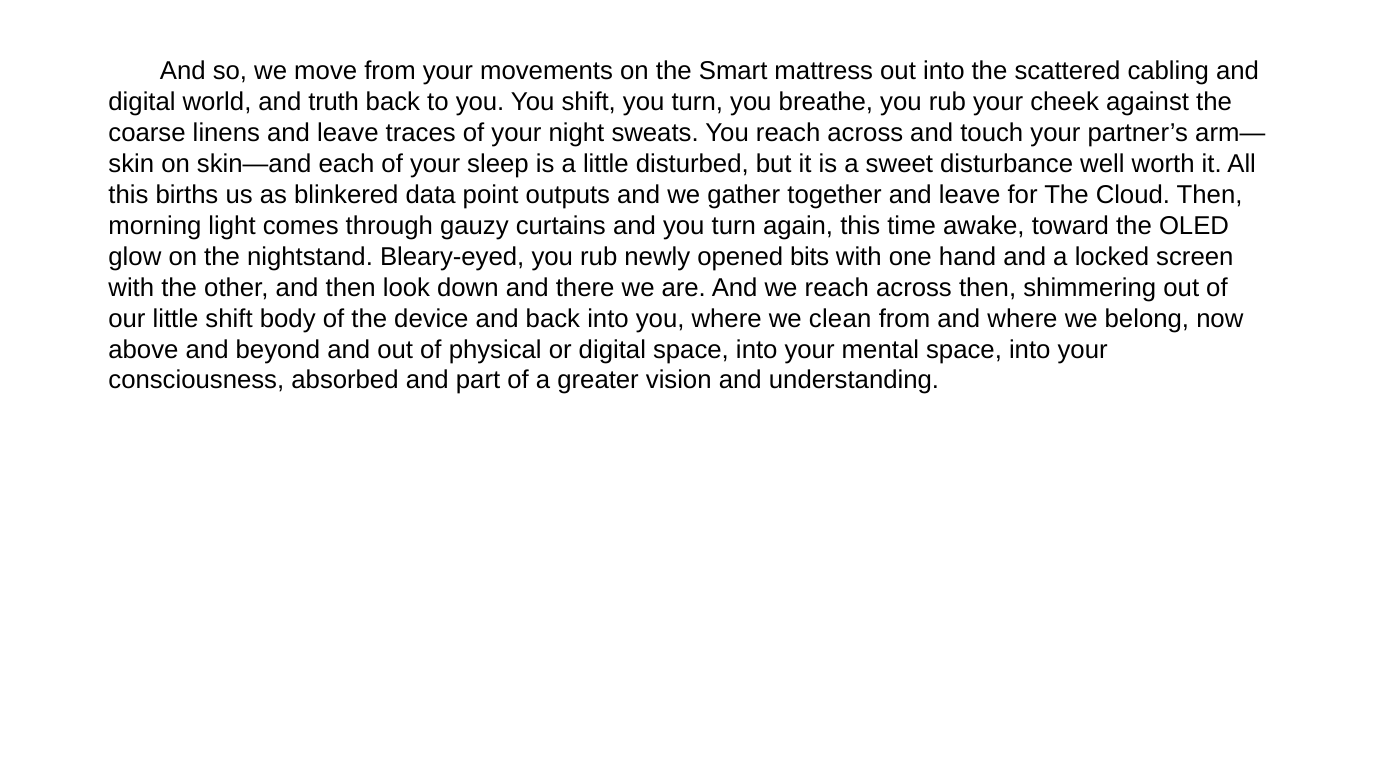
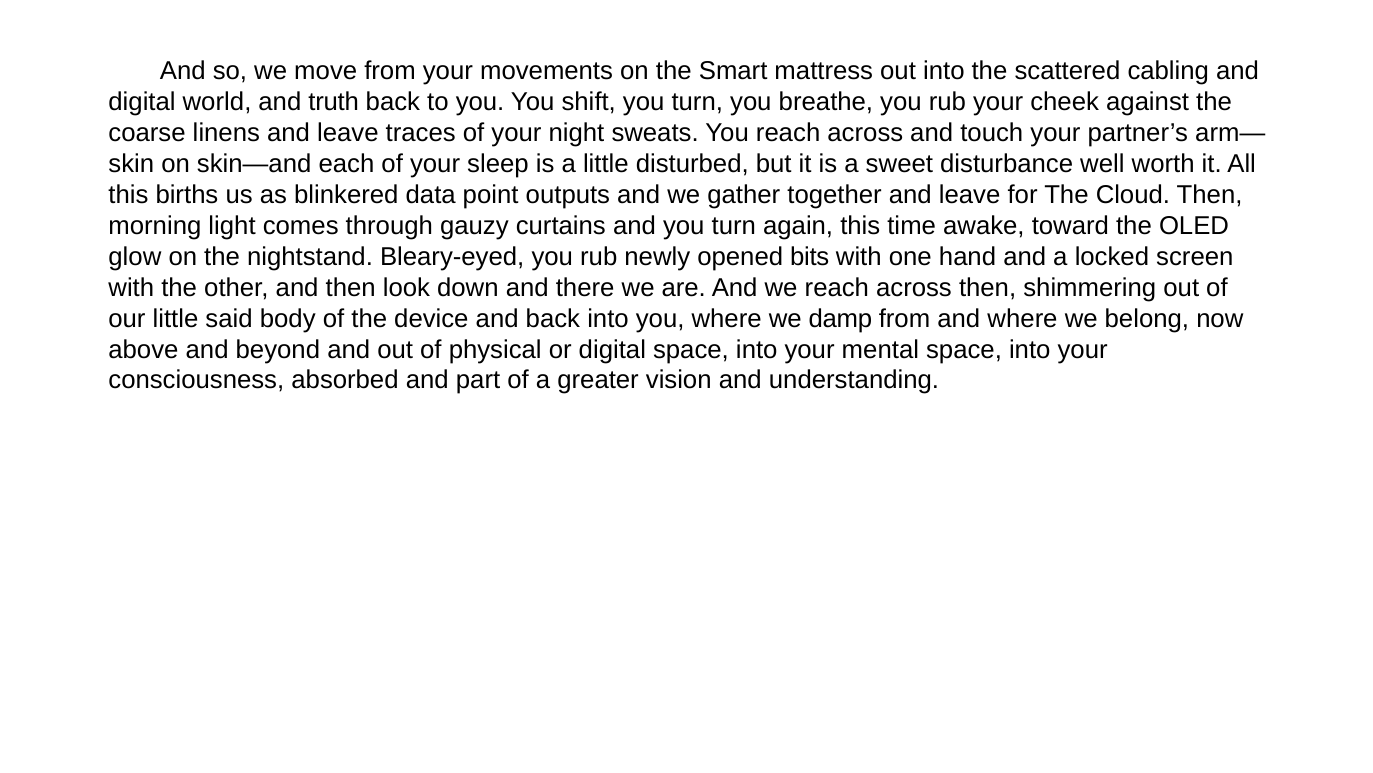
little shift: shift -> said (229, 318)
clean: clean -> damp (840, 318)
